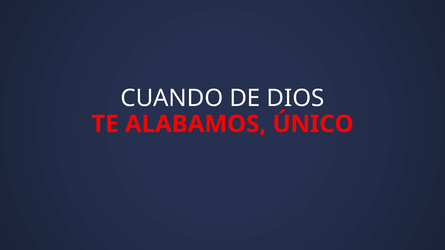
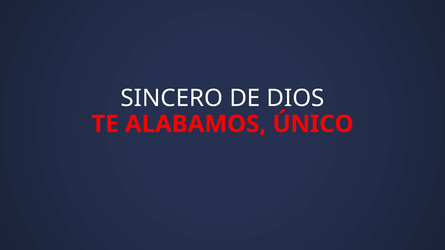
CUANDO: CUANDO -> SINCERO (172, 98)
